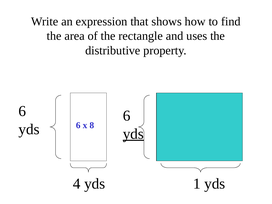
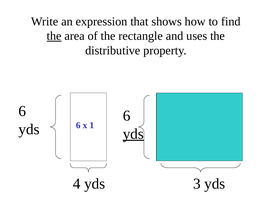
the underline: none -> present (54, 36)
8: 8 -> 1 (92, 125)
1: 1 -> 3 (197, 184)
